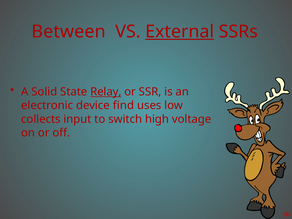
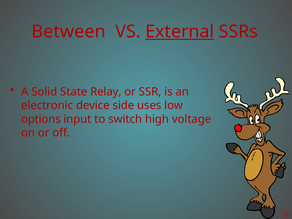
Relay underline: present -> none (106, 92)
find: find -> side (123, 105)
collects: collects -> options (41, 119)
